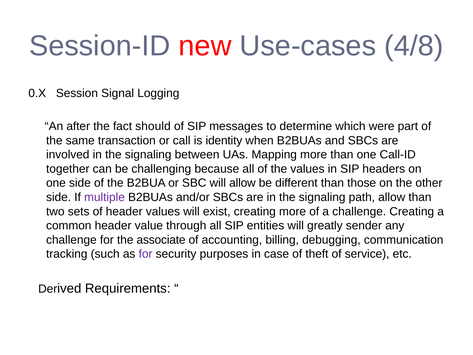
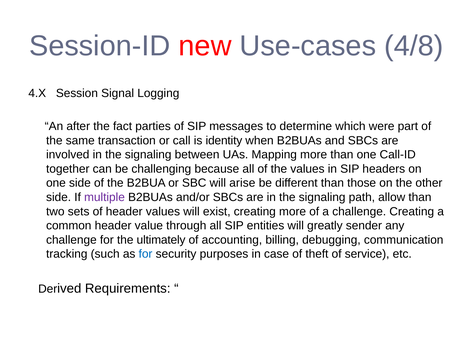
0.X: 0.X -> 4.X (37, 93)
should: should -> parties (153, 126)
will allow: allow -> arise (242, 183)
associate: associate -> ultimately (161, 240)
for colour: purple -> blue (146, 254)
